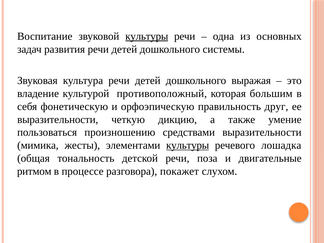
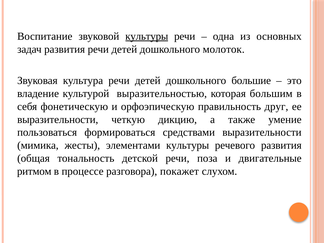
системы: системы -> молоток (224, 49)
выражая: выражая -> большие (251, 81)
противоположный: противоположный -> выразительностью (162, 94)
произношению: произношению -> формироваться (120, 132)
культуры underline: present -> none (188, 145)
речевого лошадка: лошадка -> развития (281, 145)
